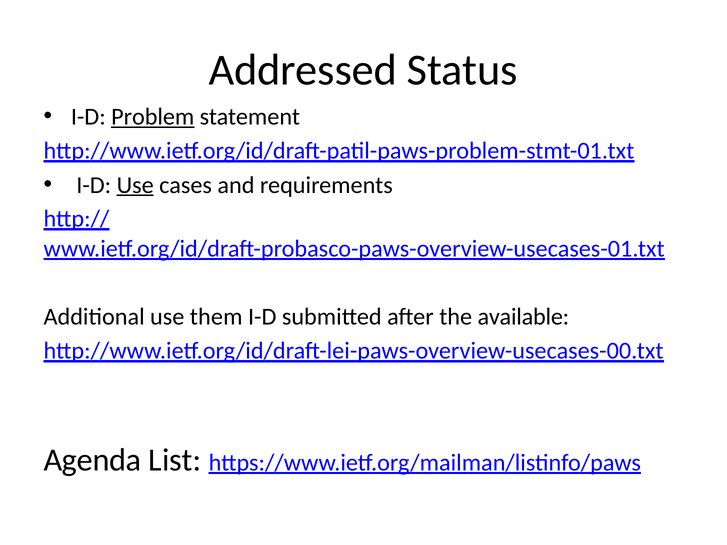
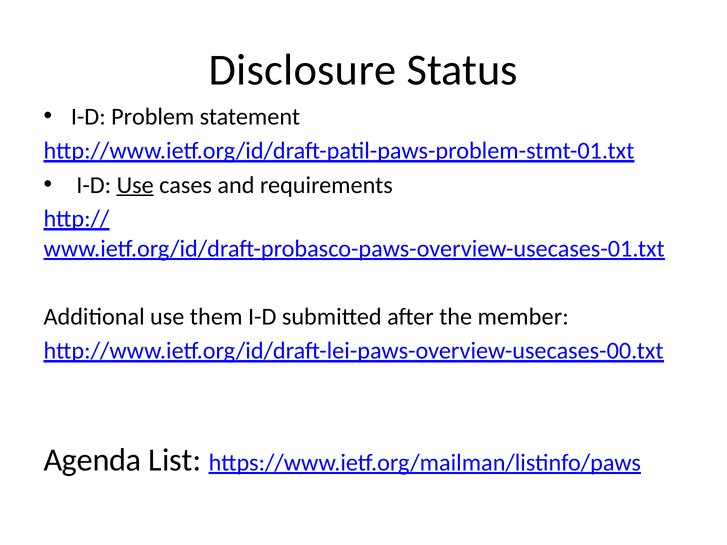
Addressed: Addressed -> Disclosure (302, 70)
Problem underline: present -> none (153, 117)
available: available -> member (523, 317)
